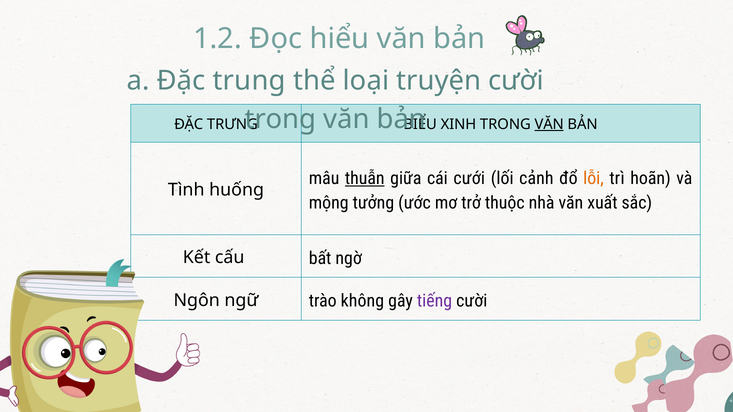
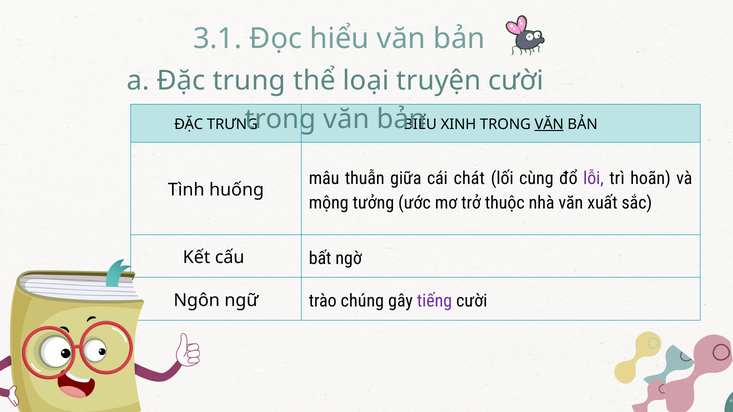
1.2: 1.2 -> 3.1 (218, 39)
thuẫn underline: present -> none (365, 178)
cưới: cưới -> chát (469, 178)
cảnh: cảnh -> cùng (536, 178)
lỗi colour: orange -> purple (593, 178)
không: không -> chúng (362, 301)
